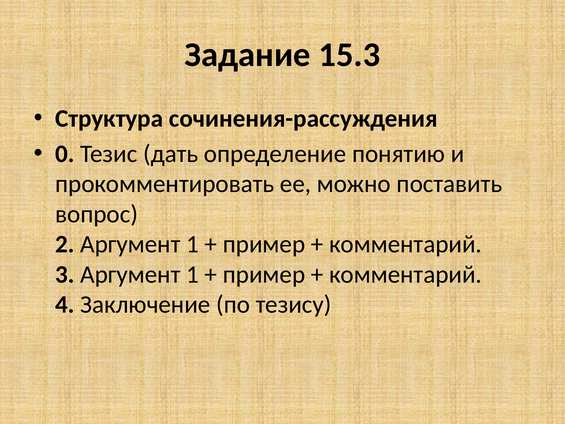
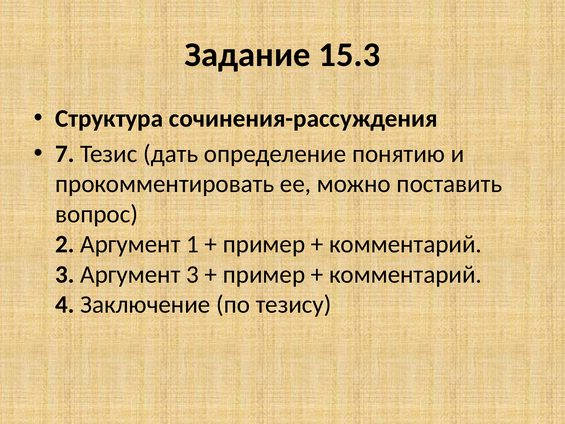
0: 0 -> 7 (65, 154)
3 Аргумент 1: 1 -> 3 (193, 274)
